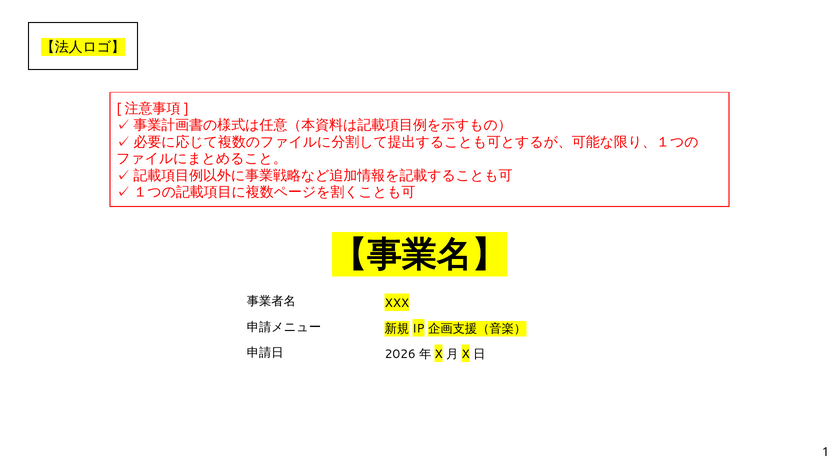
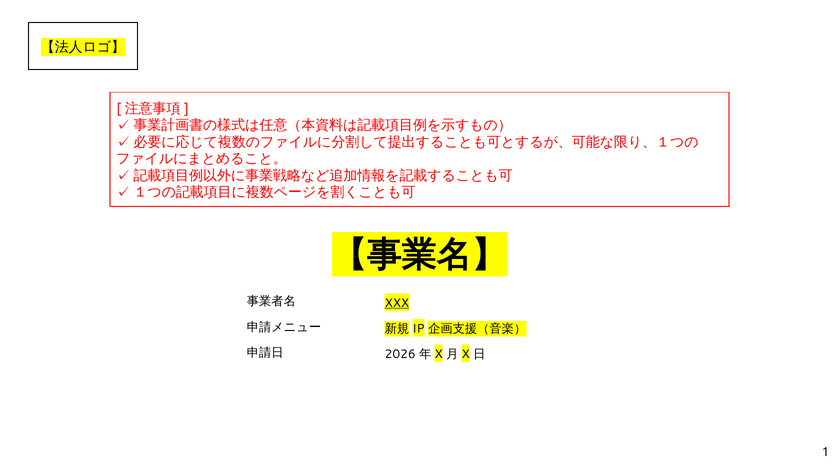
XXX underline: none -> present (397, 303)
